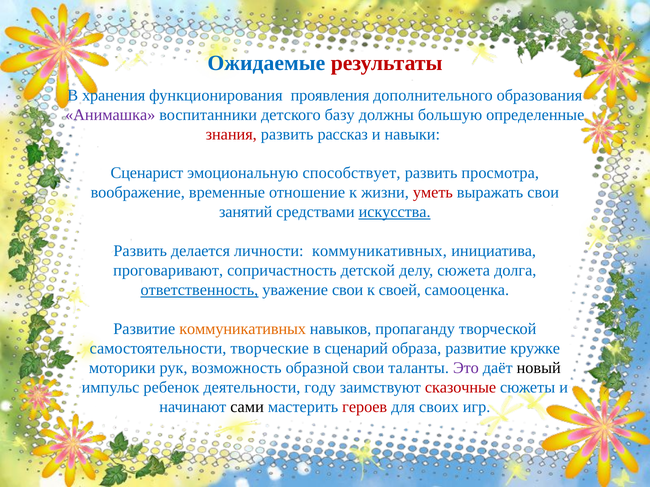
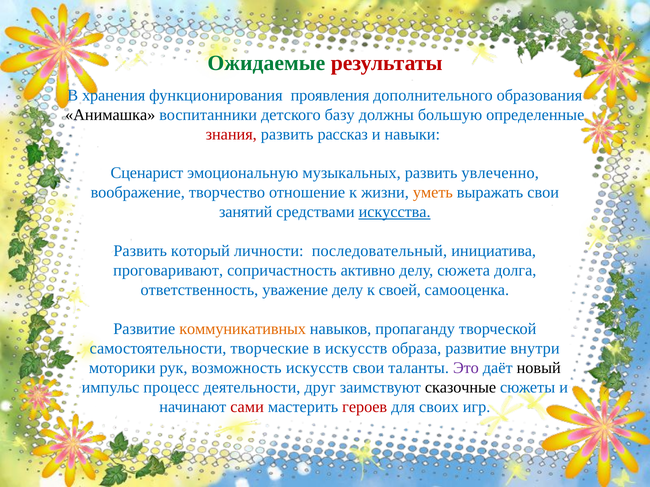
Ожидаемые colour: blue -> green (266, 63)
Анимашка colour: purple -> black (110, 115)
способствует: способствует -> музыкальных (352, 173)
просмотра: просмотра -> увлеченно (500, 173)
временные: временные -> творчество (227, 193)
уметь colour: red -> orange (433, 193)
делается: делается -> который (200, 251)
личности коммуникативных: коммуникативных -> последовательный (379, 251)
детской: детской -> активно (368, 271)
ответственность underline: present -> none (199, 290)
уважение свои: свои -> делу (348, 290)
в сценарий: сценарий -> искусств (356, 349)
кружке: кружке -> внутри (535, 349)
возможность образной: образной -> искусств (317, 368)
ребенок: ребенок -> процесс (171, 388)
году: году -> друг (320, 388)
сказочные colour: red -> black (461, 388)
сами colour: black -> red (247, 407)
